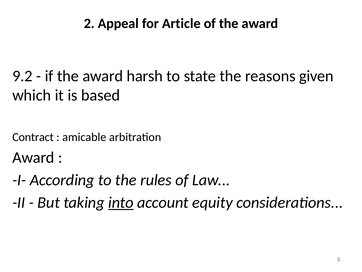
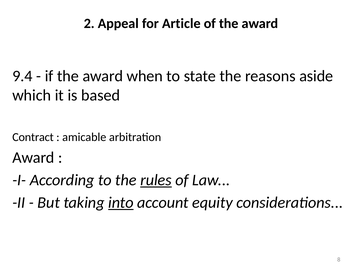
9.2: 9.2 -> 9.4 (22, 76)
harsh: harsh -> when (145, 76)
given: given -> aside (316, 76)
rules underline: none -> present (156, 180)
